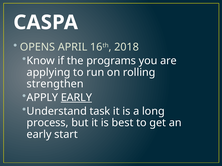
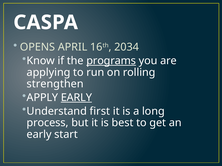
2018: 2018 -> 2034 (127, 47)
programs underline: none -> present (111, 61)
task: task -> first (100, 111)
